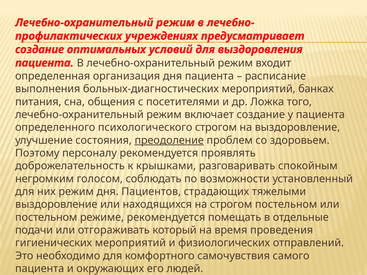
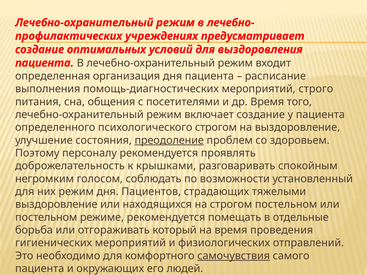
больных-диагностических: больных-диагностических -> помощь-диагностических (151, 89)
банках: банках -> строго (316, 89)
др Ложка: Ложка -> Время (267, 102)
подачи: подачи -> борьба (34, 230)
самочувствия underline: none -> present (234, 256)
